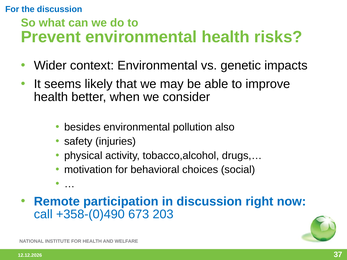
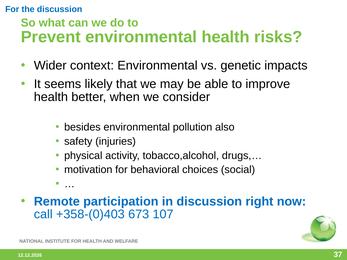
+358-(0)490: +358-(0)490 -> +358-(0)403 (90, 214)
203: 203 -> 107 (163, 214)
